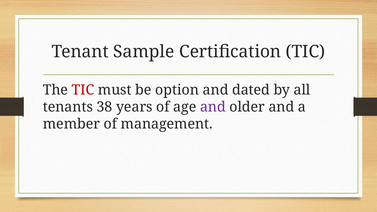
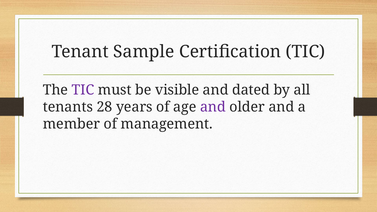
TIC colour: red -> purple (83, 90)
option: option -> visible (177, 90)
38: 38 -> 28 (104, 107)
